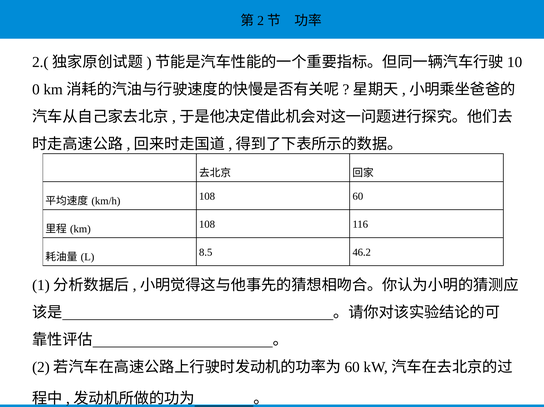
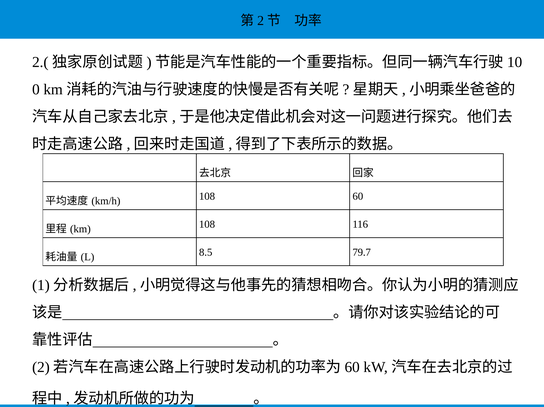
46.2: 46.2 -> 79.7 (362, 252)
